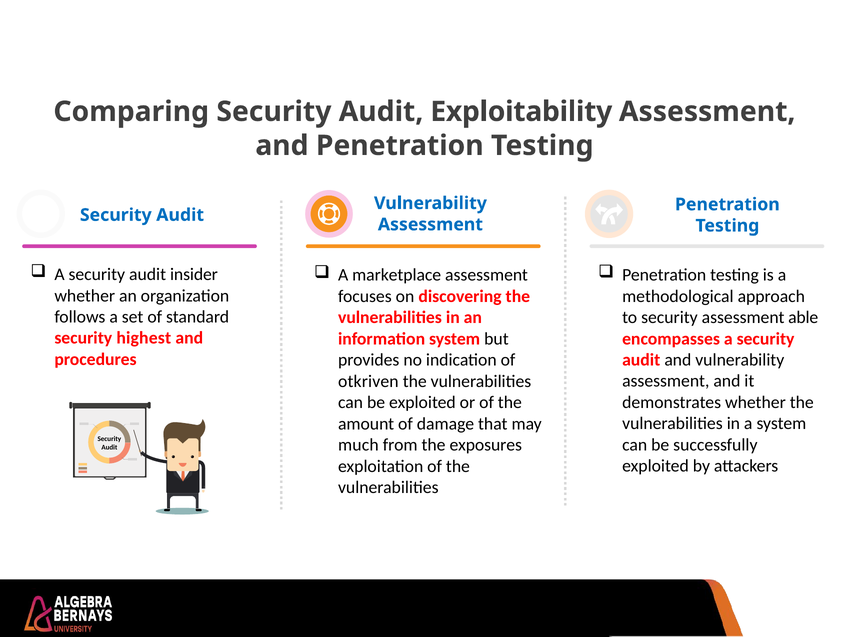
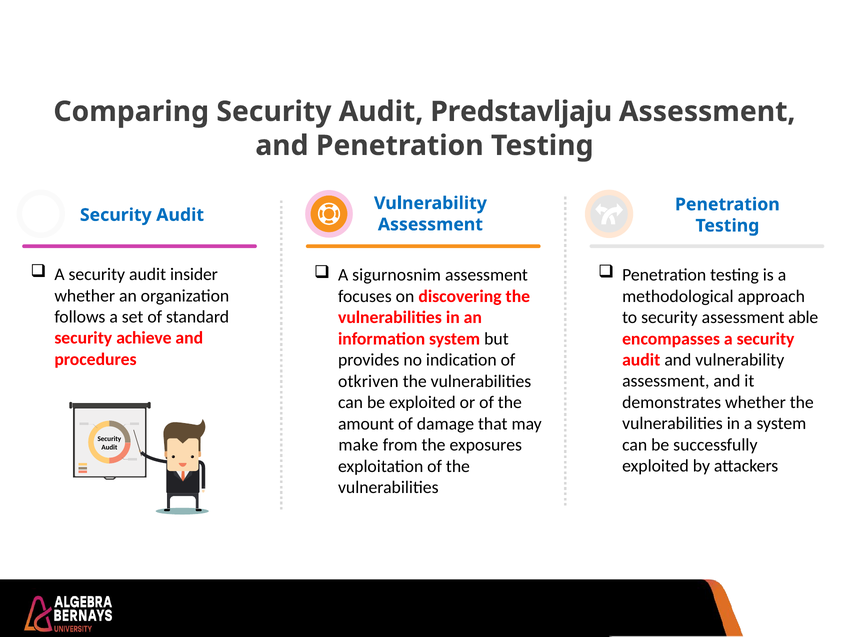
Exploitability: Exploitability -> Predstavljaju (521, 112)
marketplace: marketplace -> sigurnosnim (397, 275)
highest: highest -> achieve (144, 338)
much: much -> make (358, 445)
